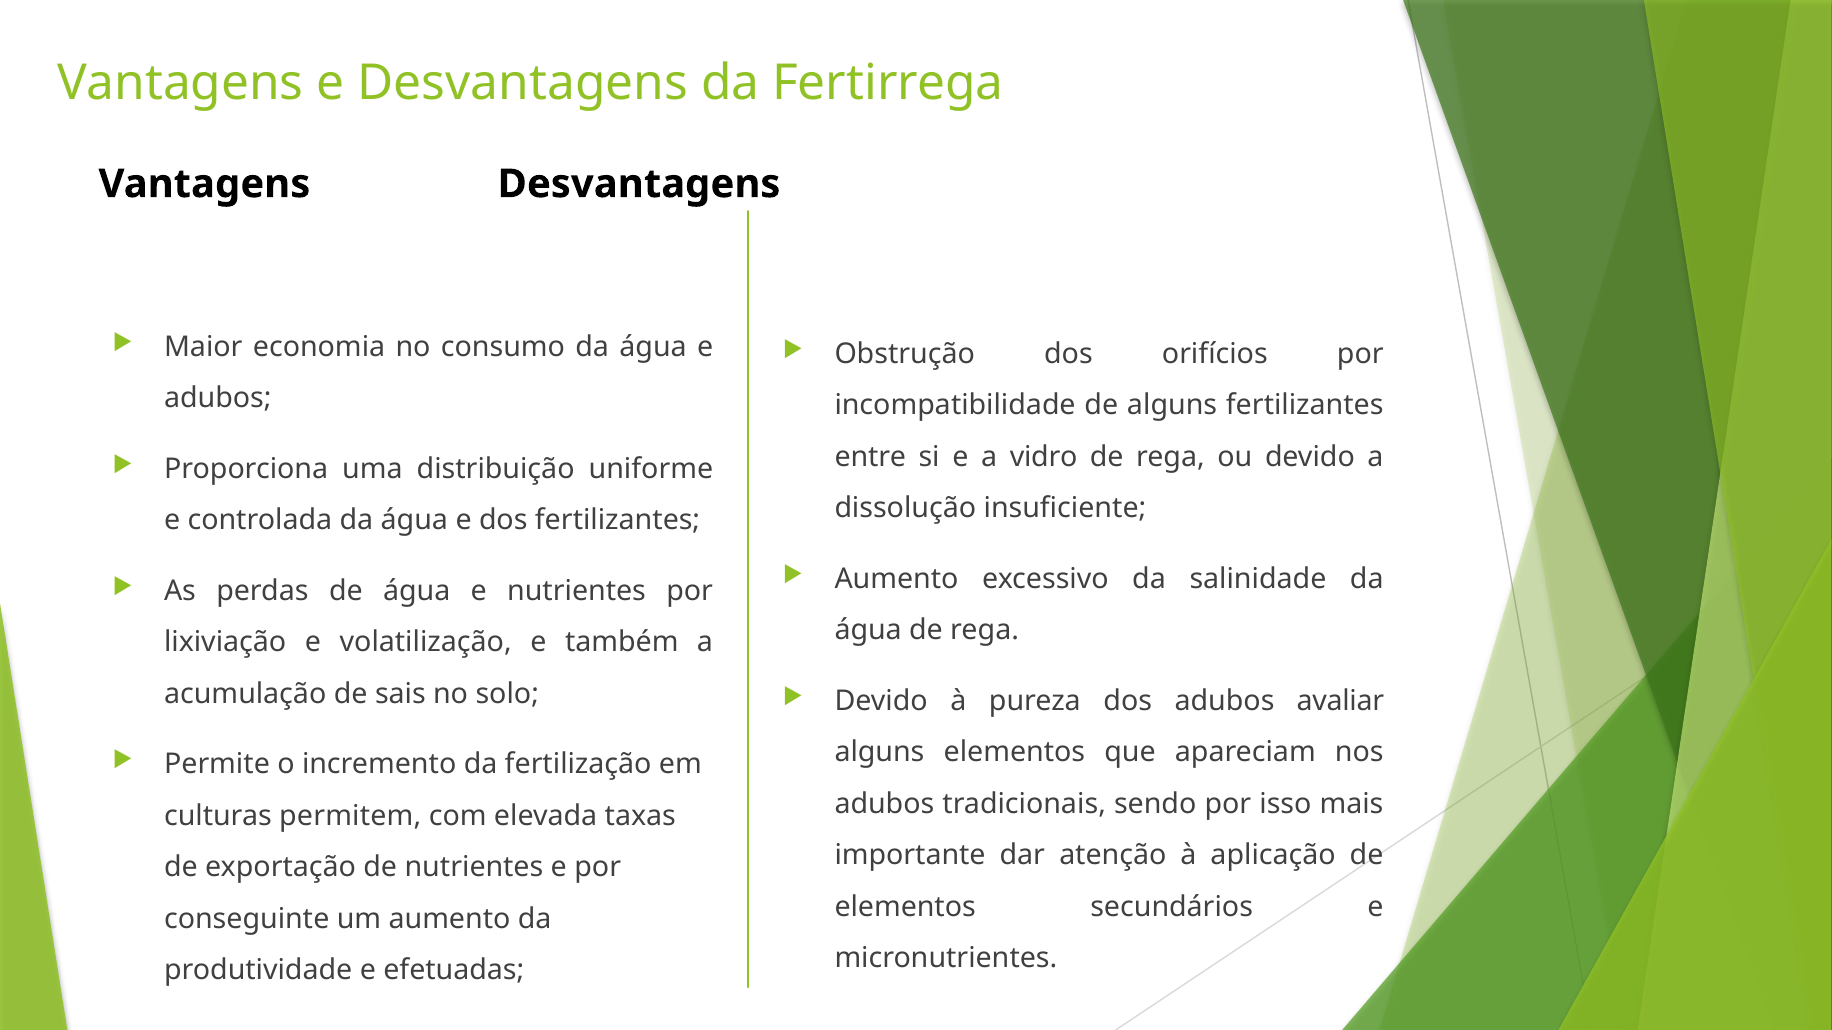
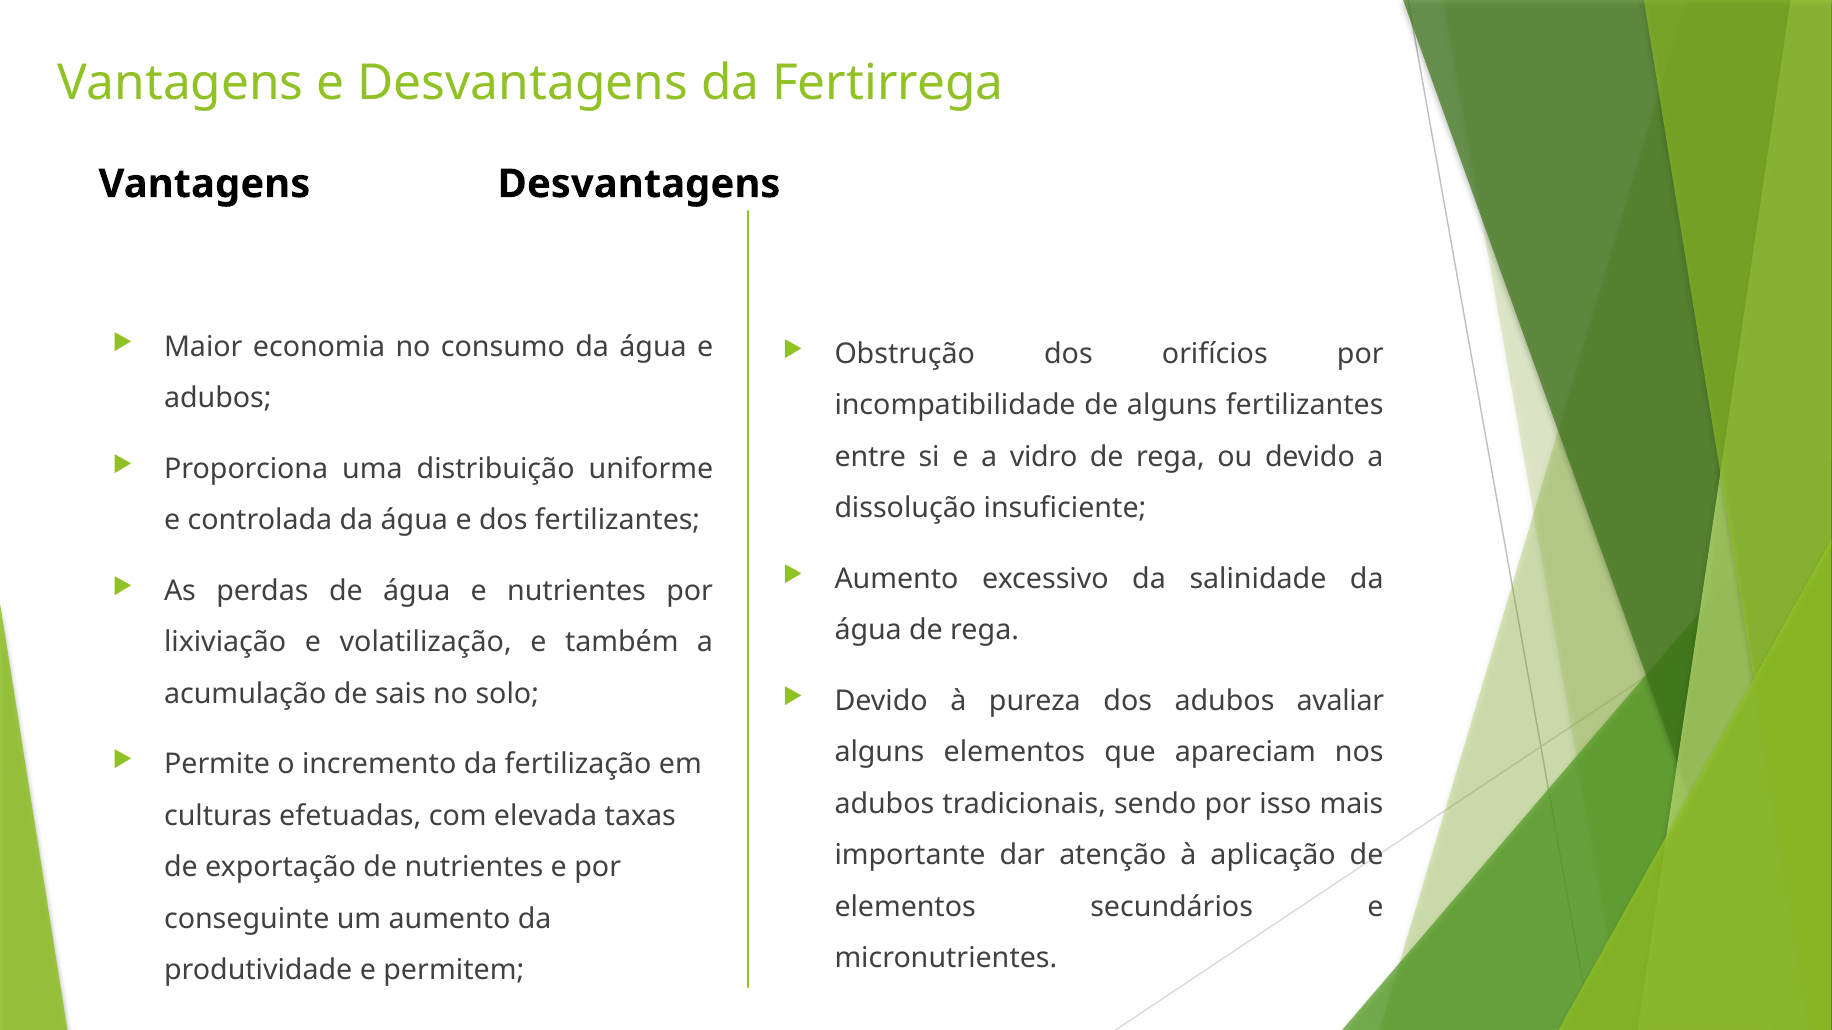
permitem: permitem -> efetuadas (350, 816)
efetuadas: efetuadas -> permitem (454, 971)
